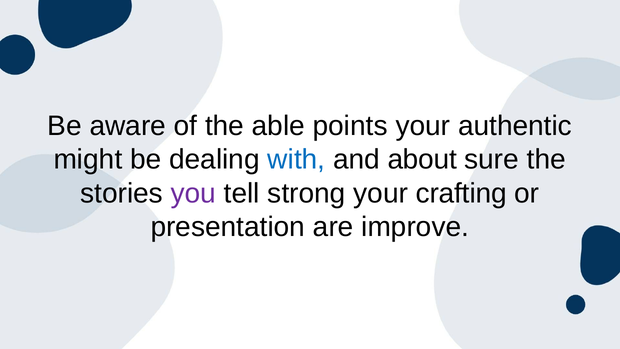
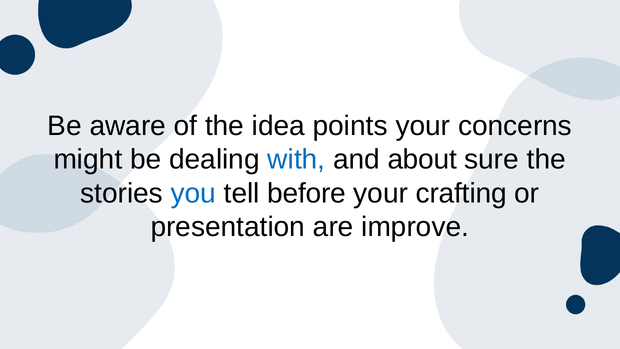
able: able -> idea (278, 126)
authentic: authentic -> concerns (515, 126)
you colour: purple -> blue (193, 193)
strong: strong -> before (307, 193)
